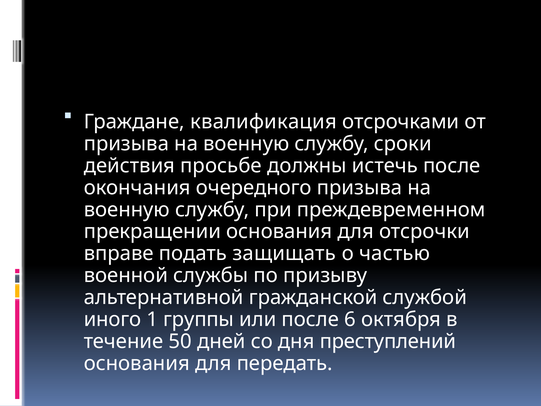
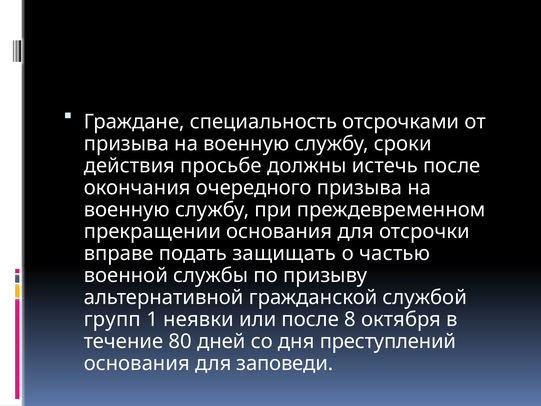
квалификация: квалификация -> специальность (264, 122)
иного: иного -> групп (112, 319)
группы: группы -> неявки (199, 319)
6: 6 -> 8 (350, 319)
50: 50 -> 80 (180, 341)
передать: передать -> заповеди (285, 363)
